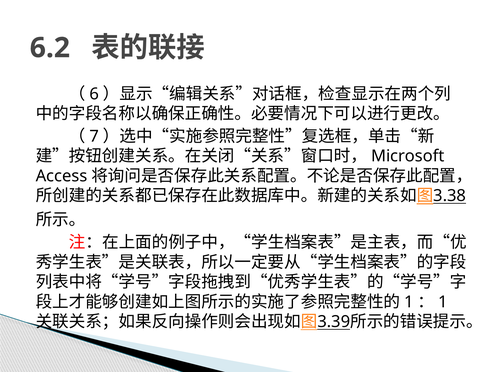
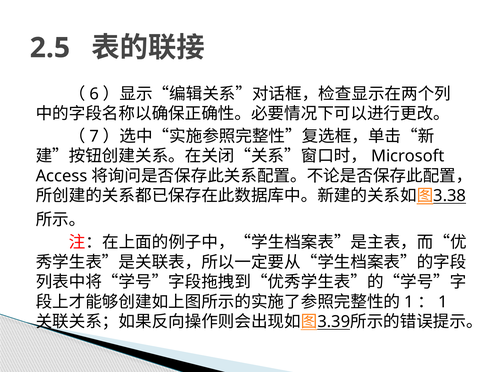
6.2: 6.2 -> 2.5 (50, 48)
